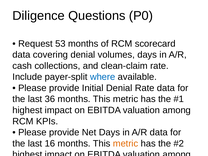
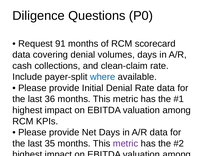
53: 53 -> 91 (60, 44)
16: 16 -> 35 (50, 143)
metric colour: orange -> purple (126, 143)
